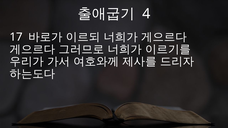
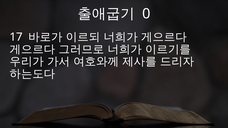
4: 4 -> 0 (146, 14)
